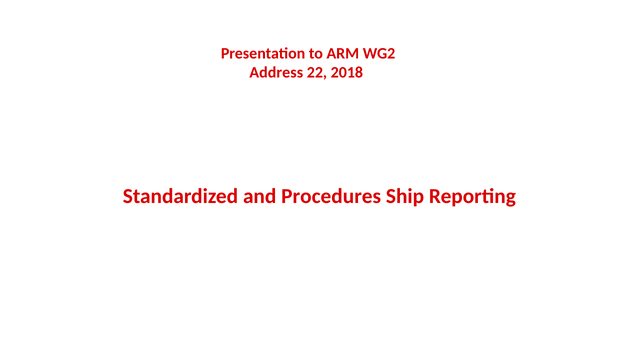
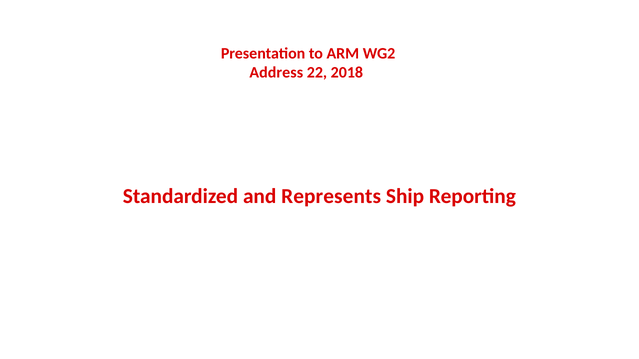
Procedures: Procedures -> Represents (331, 196)
